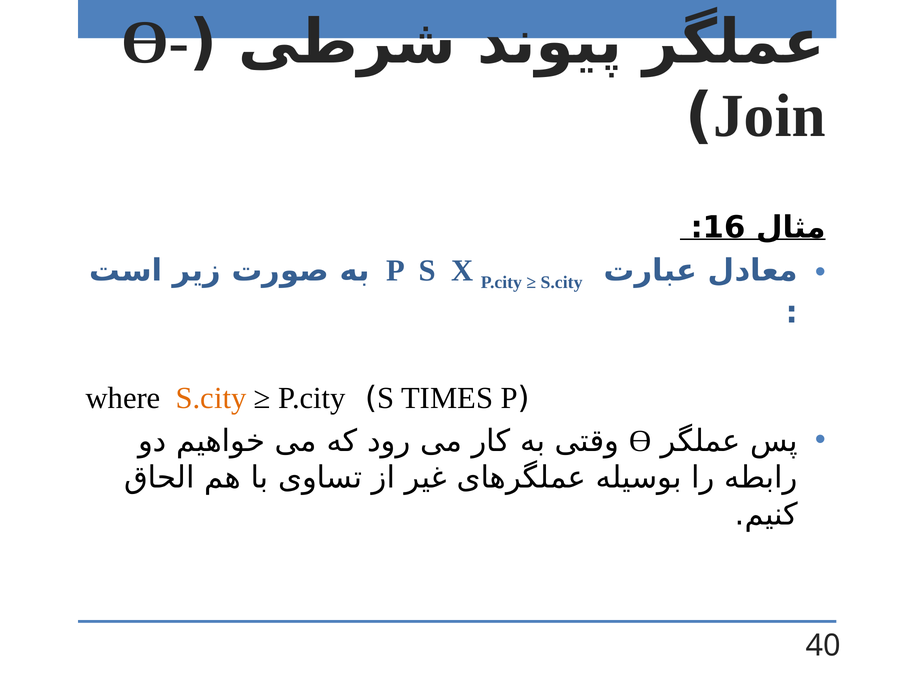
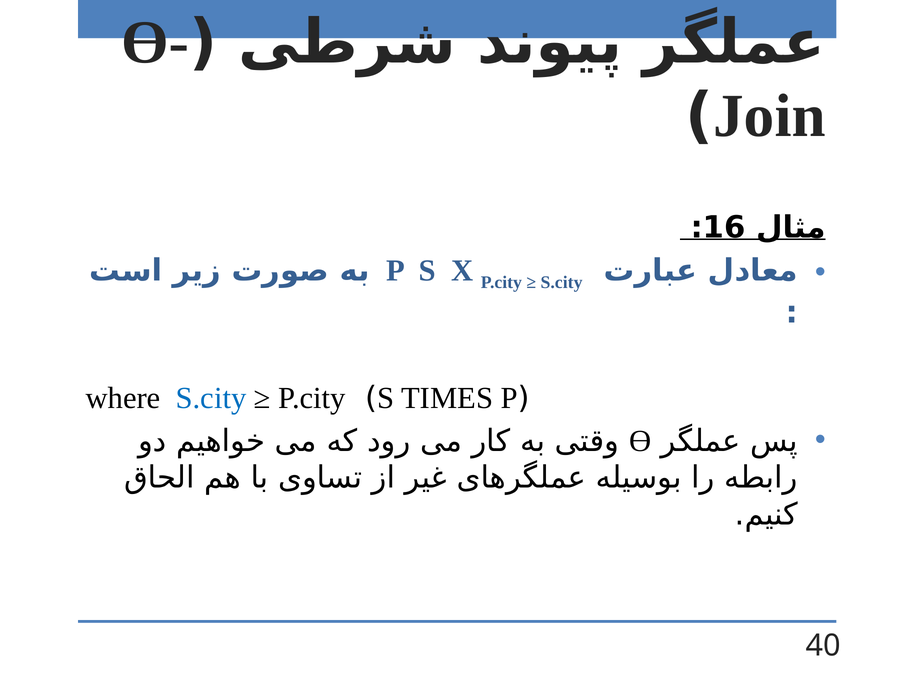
S.city colour: orange -> blue (211, 398)
